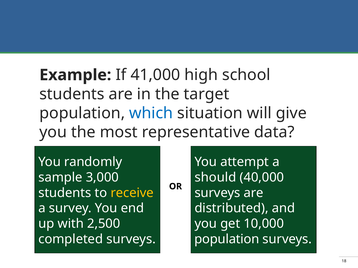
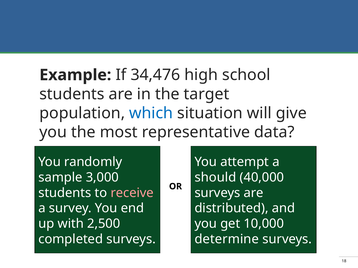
41,000: 41,000 -> 34,476 (155, 75)
receive colour: yellow -> pink (132, 193)
population: population -> determine (227, 240)
